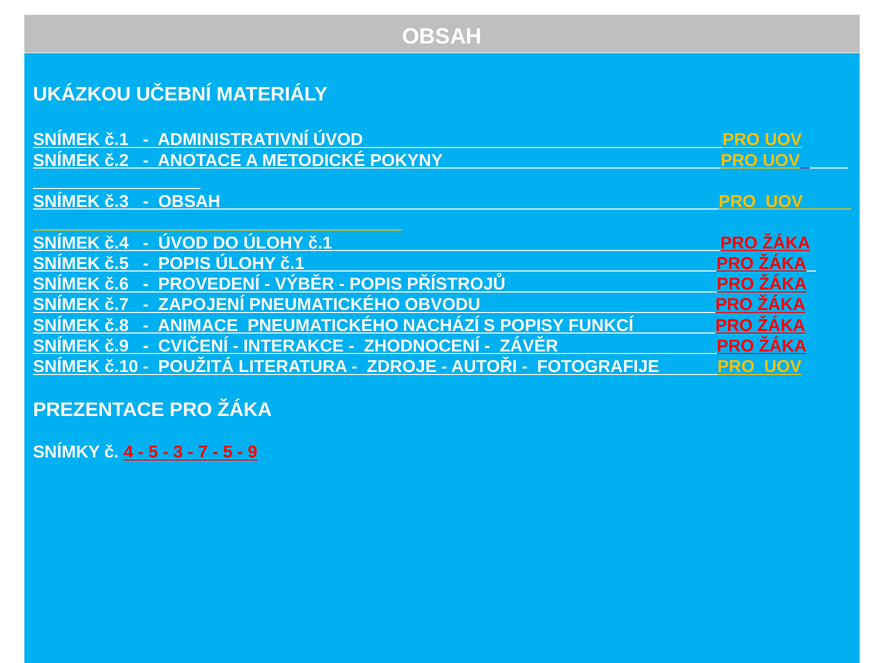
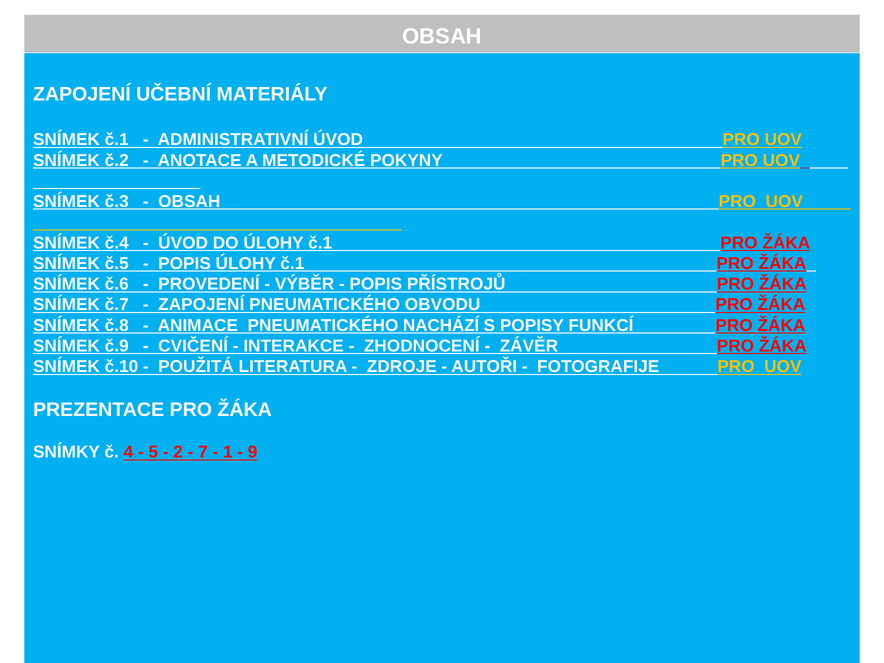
UKÁZKOU: UKÁZKOU -> ZAPOJENÍ (82, 94)
3: 3 -> 2 (178, 452)
5: 5 -> 1 (228, 452)
